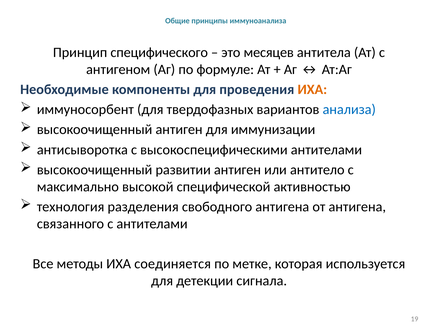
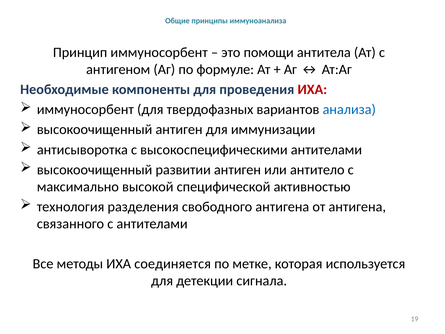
Принцип специфического: специфического -> иммуносорбент (159, 52)
месяцев: месяцев -> помощи (269, 52)
ИХА colour: orange -> red (312, 90)
